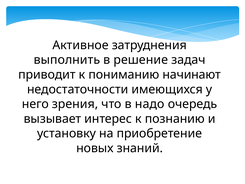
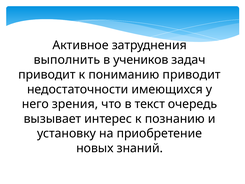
решение: решение -> учеников (141, 60)
пониманию начинают: начинают -> приводит (192, 75)
надо: надо -> текст (150, 104)
